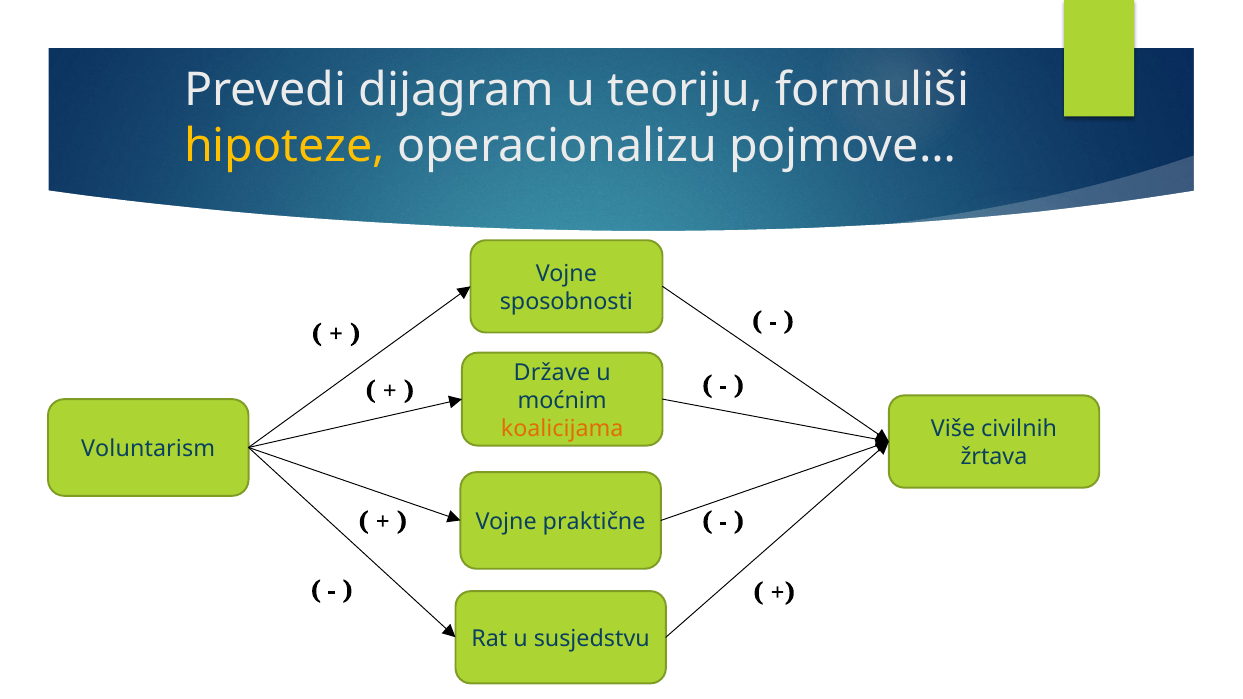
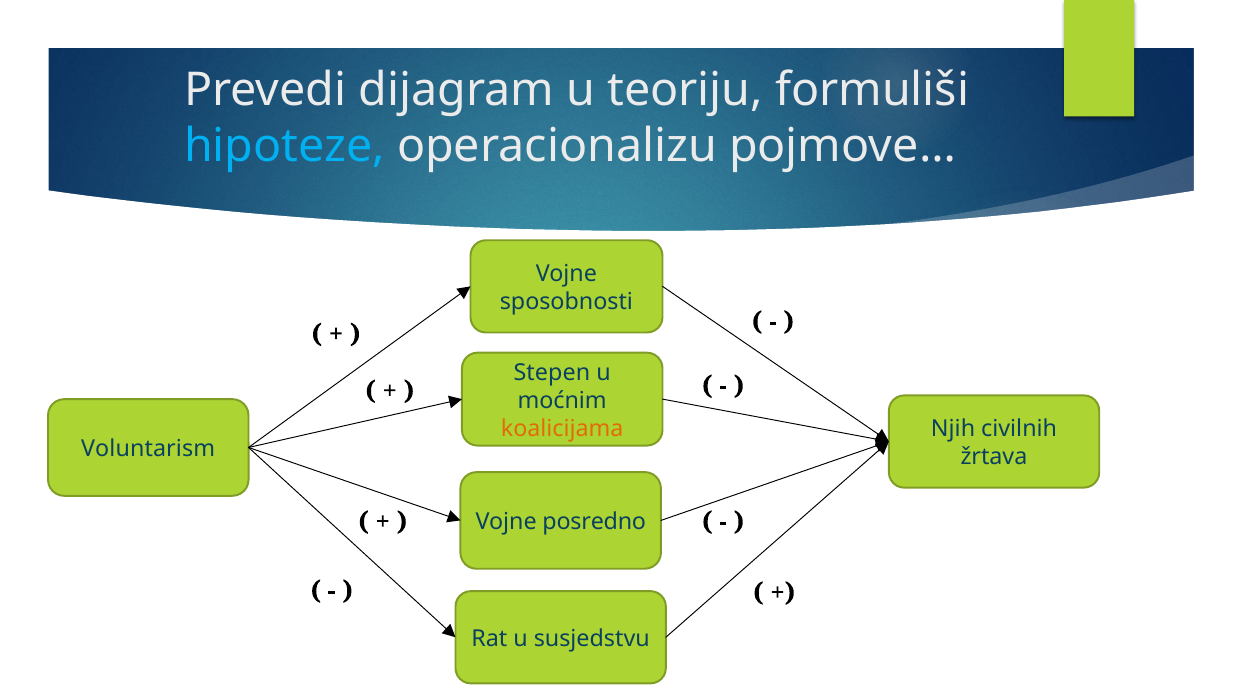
hipoteze colour: yellow -> light blue (285, 146)
Države: Države -> Stepen (552, 373)
Više: Više -> Njih (953, 429)
praktične: praktične -> posredno (594, 522)
